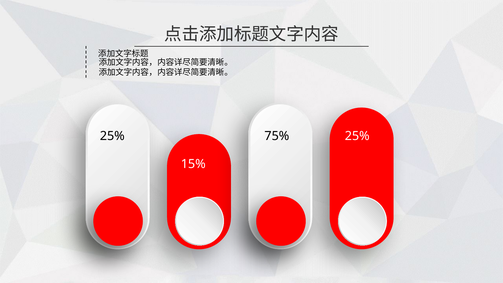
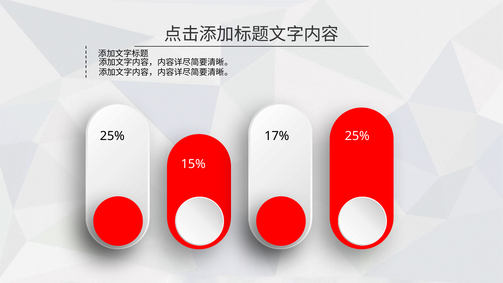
75%: 75% -> 17% (277, 136)
